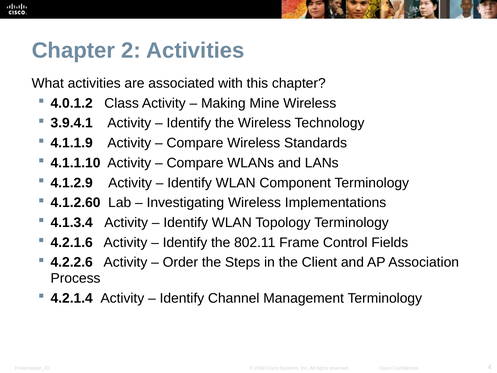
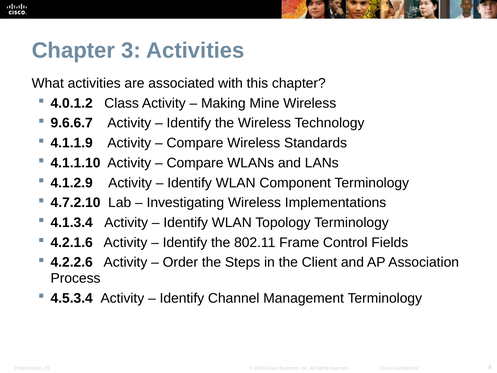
2: 2 -> 3 (131, 50)
3.9.4.1: 3.9.4.1 -> 9.6.6.7 (72, 123)
4.1.2.60: 4.1.2.60 -> 4.7.2.10 (76, 203)
4.2.1.4: 4.2.1.4 -> 4.5.3.4 (72, 298)
